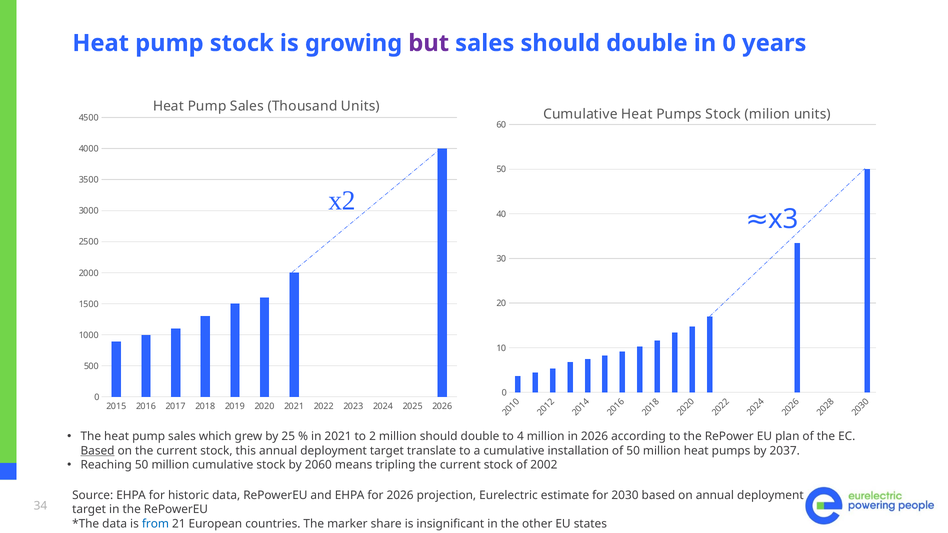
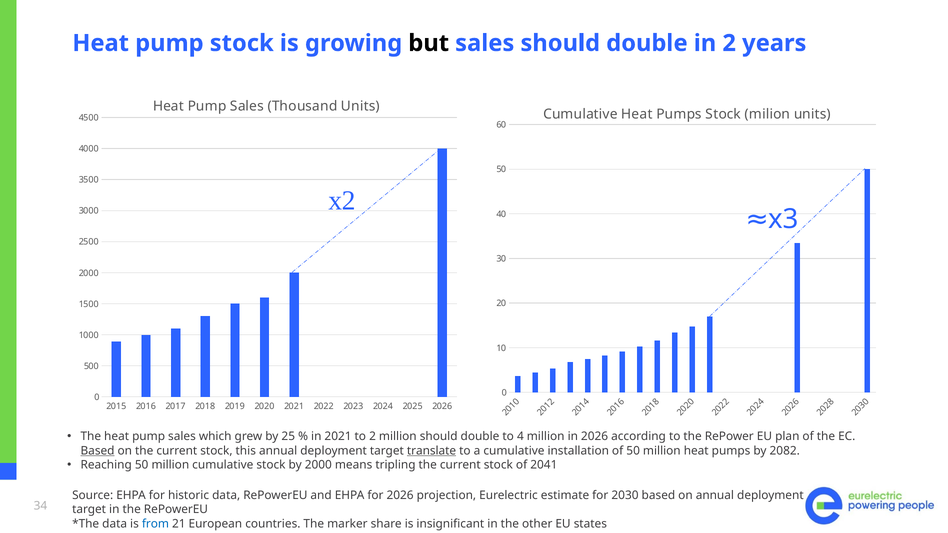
but colour: purple -> black (429, 43)
in 0: 0 -> 2 (729, 43)
translate underline: none -> present (432, 451)
2037: 2037 -> 2082 (785, 451)
by 2060: 2060 -> 2000 (318, 465)
2002: 2002 -> 2041 (544, 465)
